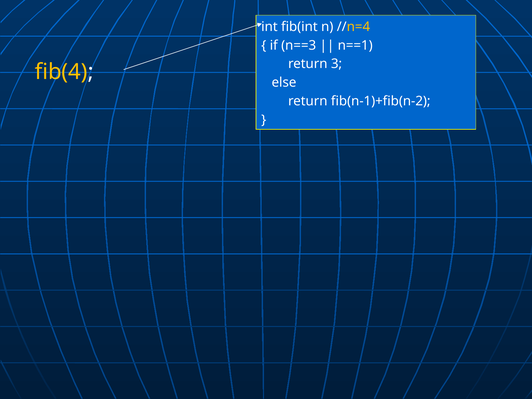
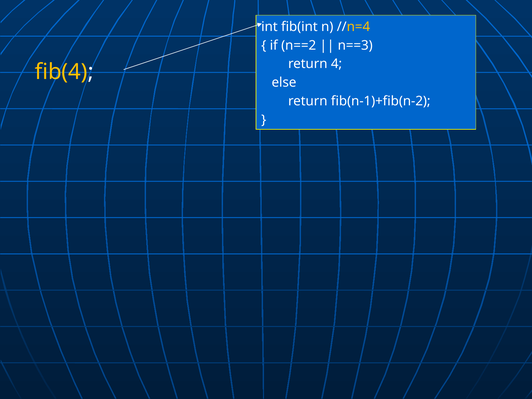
n==3: n==3 -> n==2 (299, 45)
n==1: n==1 -> n==3 (355, 45)
3: 3 -> 4 (337, 64)
